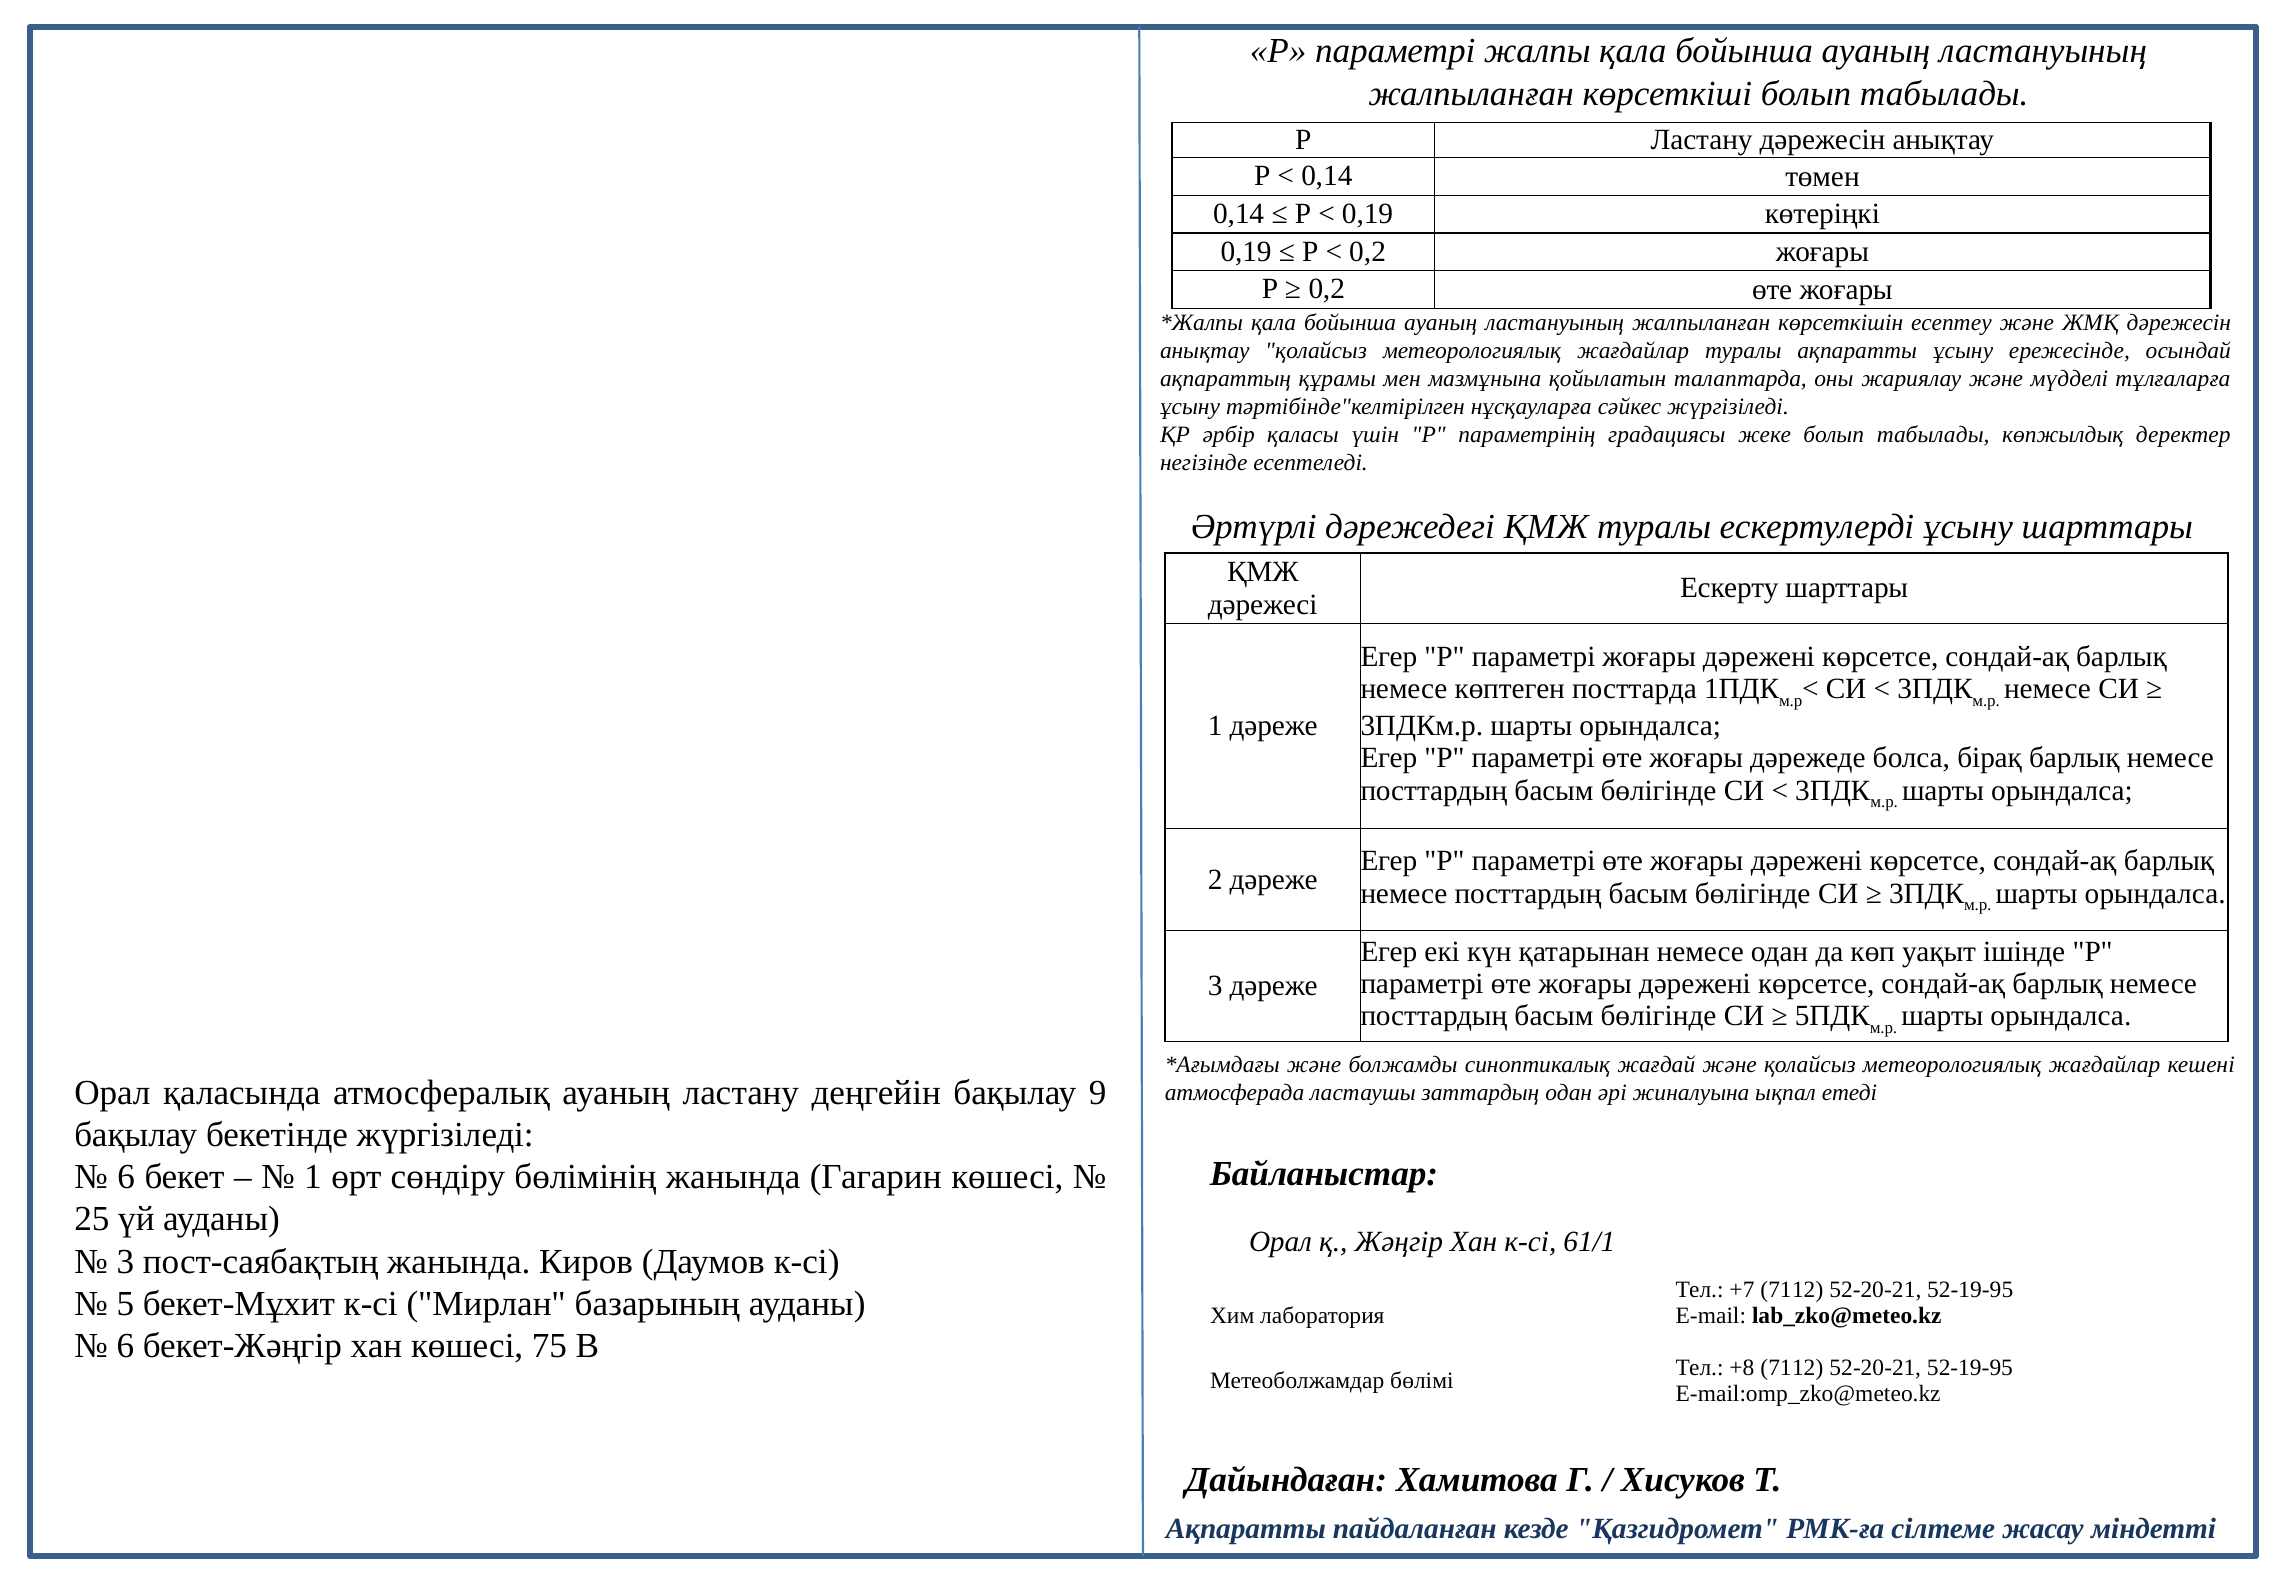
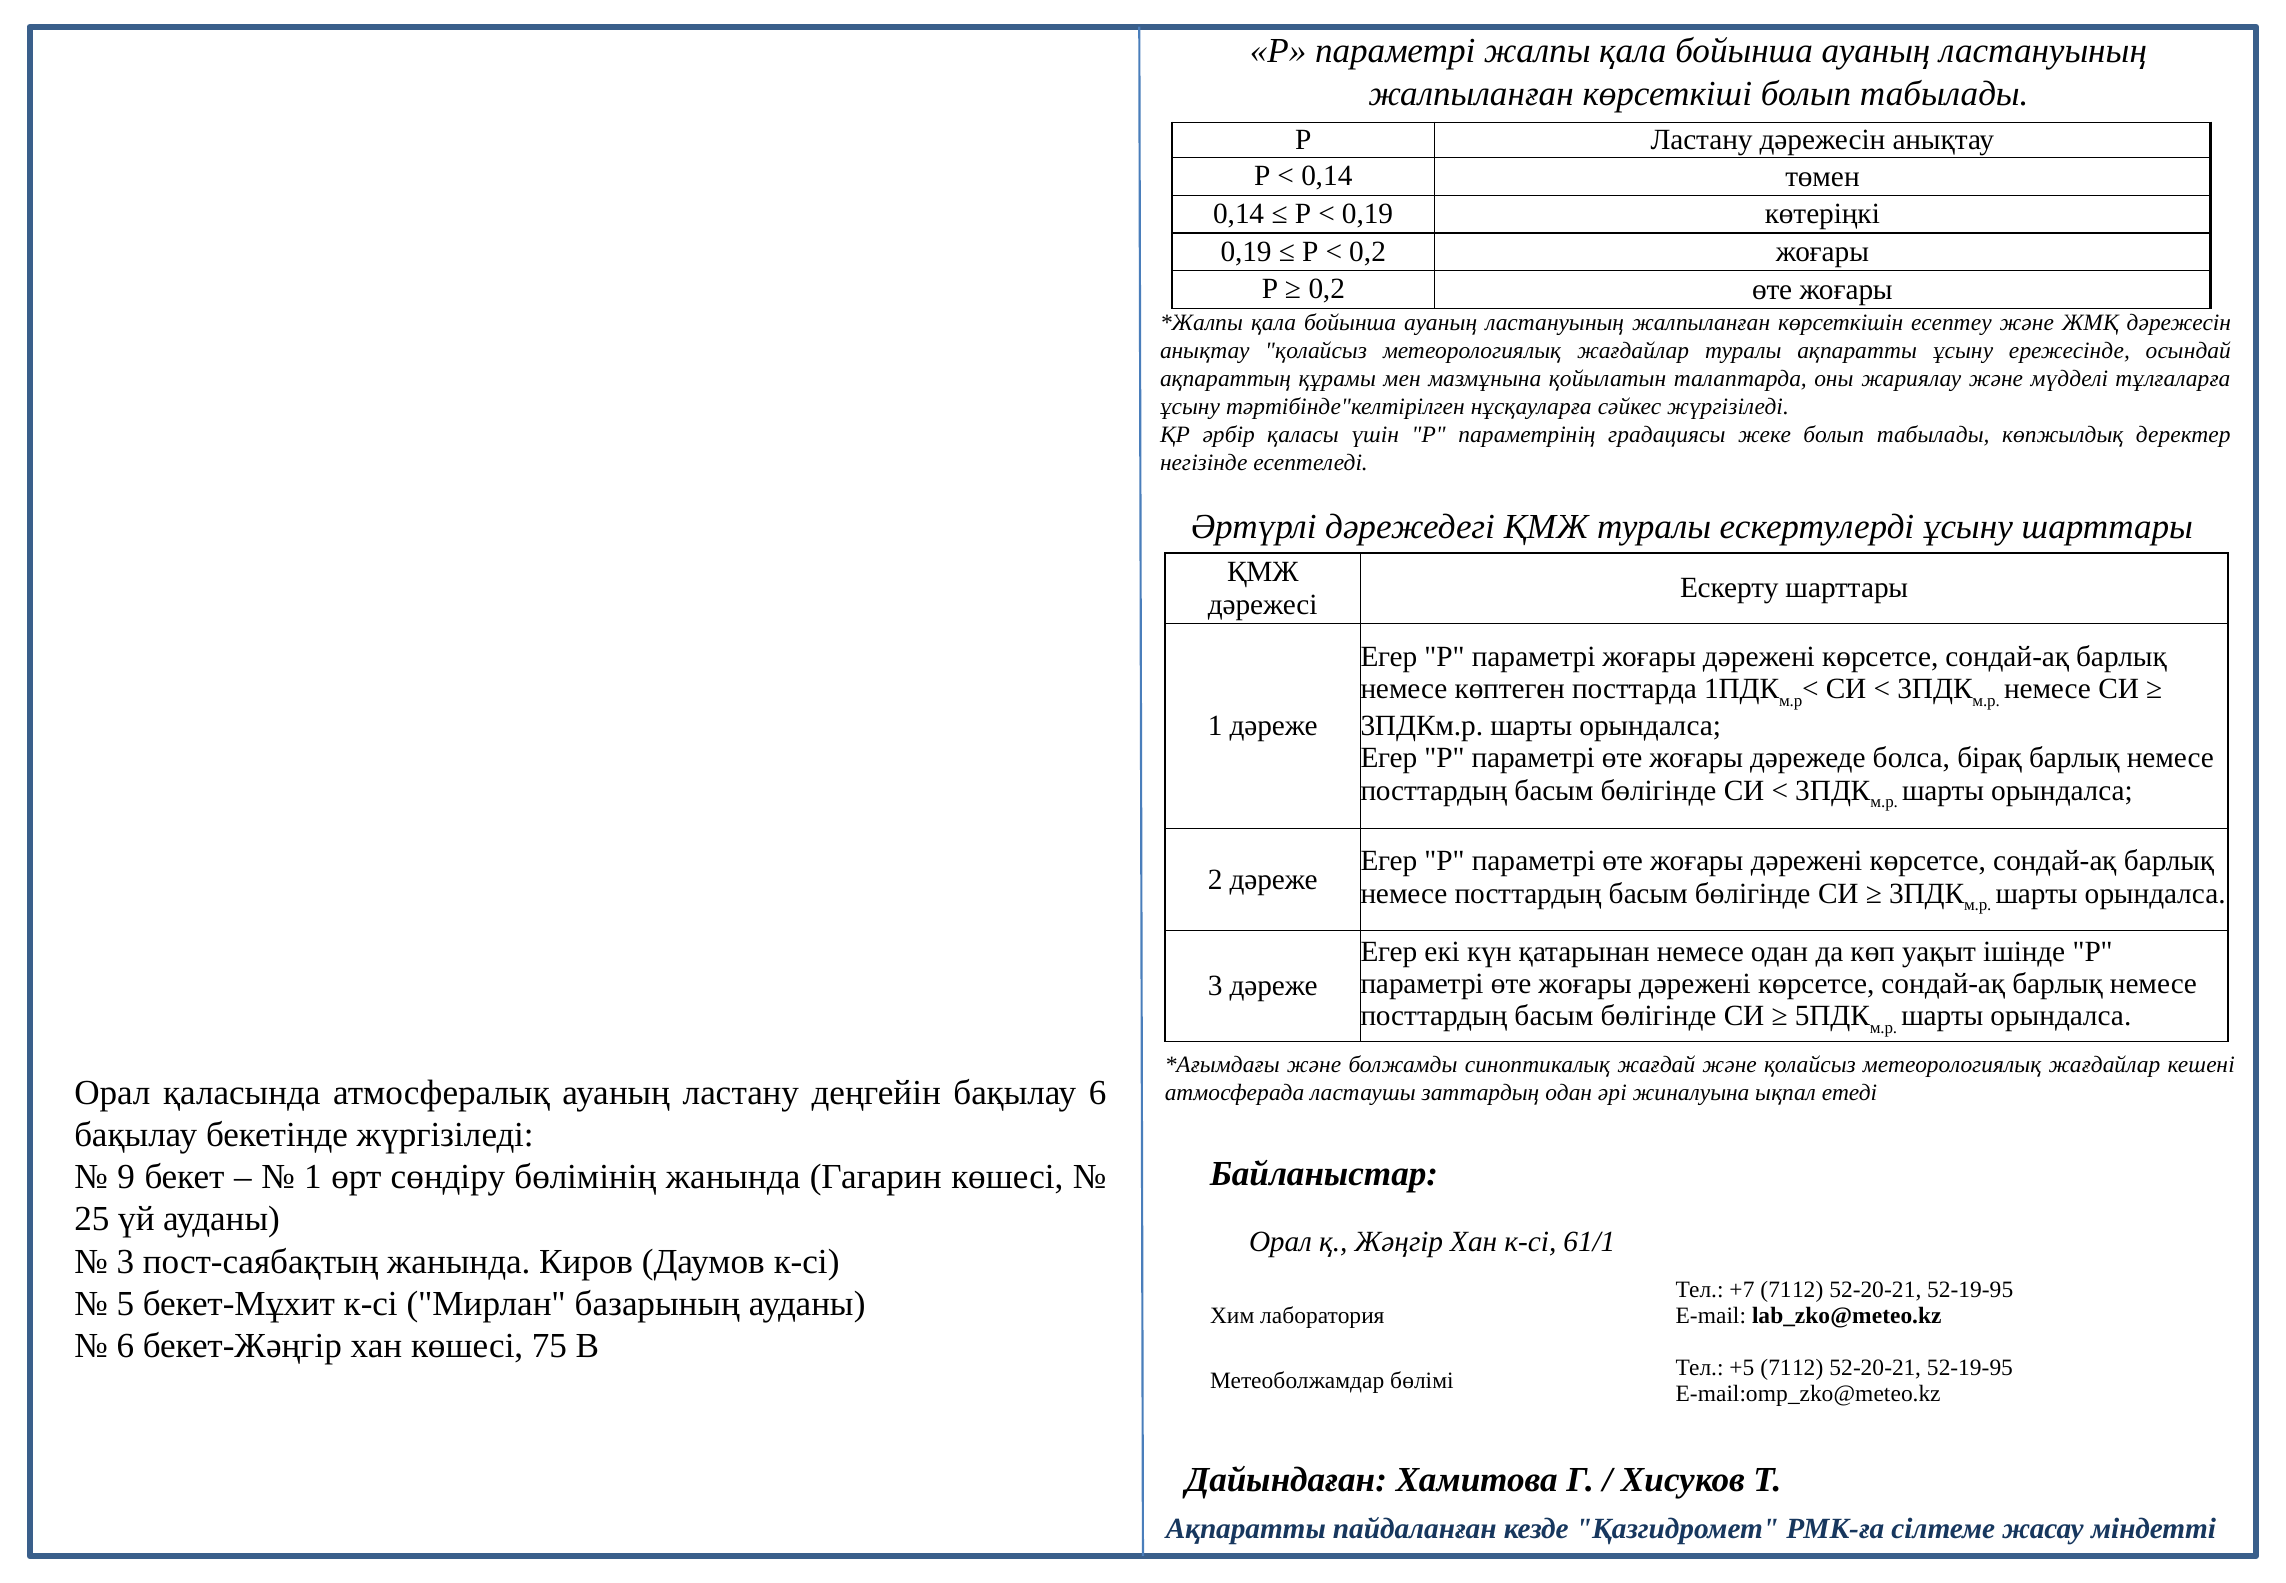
бақылау 9: 9 -> 6 (1098, 1092)
6: 6 -> 9 (126, 1177)
+8: +8 -> +5 (1742, 1367)
